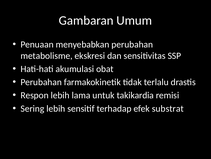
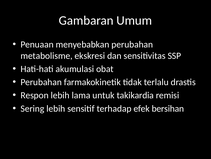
substrat: substrat -> bersihan (168, 108)
